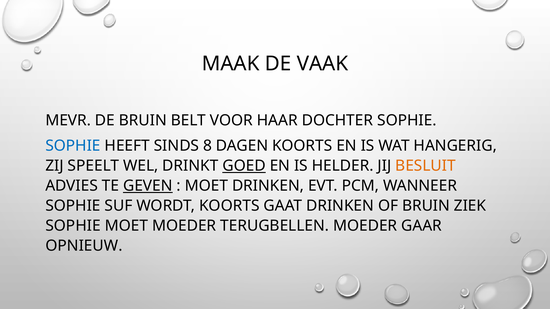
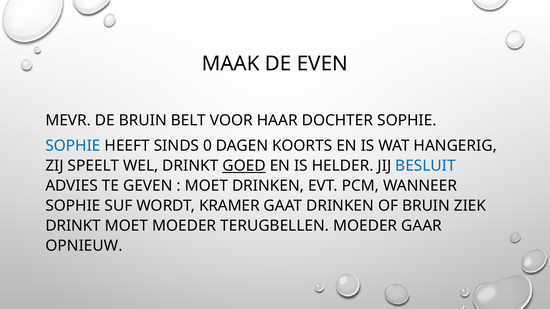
VAAK: VAAK -> EVEN (322, 64)
8: 8 -> 0 (208, 146)
BESLUIT colour: orange -> blue (425, 166)
GEVEN underline: present -> none (148, 186)
WORDT KOORTS: KOORTS -> KRAMER (229, 206)
SOPHIE: SOPHIE -> DRINKT (73, 226)
